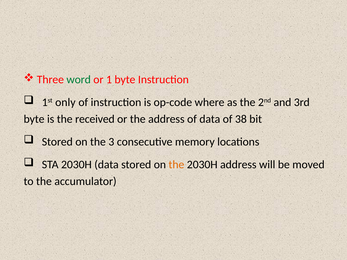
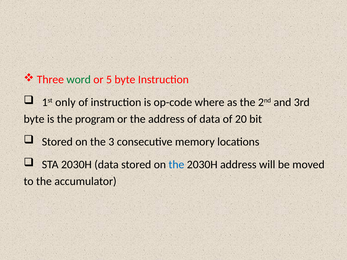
1: 1 -> 5 (109, 80)
received: received -> program (95, 119)
38: 38 -> 20 (241, 119)
the colour: orange -> blue (176, 165)
